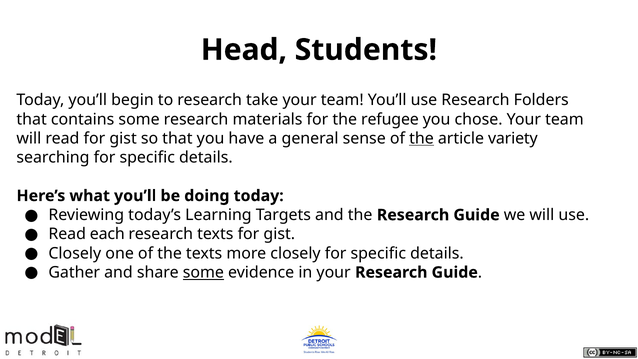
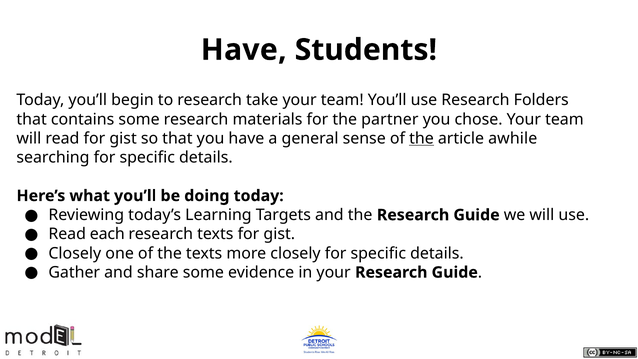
Head: Head -> Have (244, 50)
refugee: refugee -> partner (390, 119)
variety: variety -> awhile (513, 138)
some underline: present -> none (203, 272)
